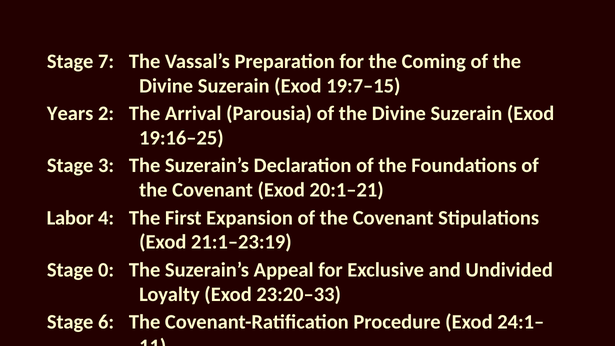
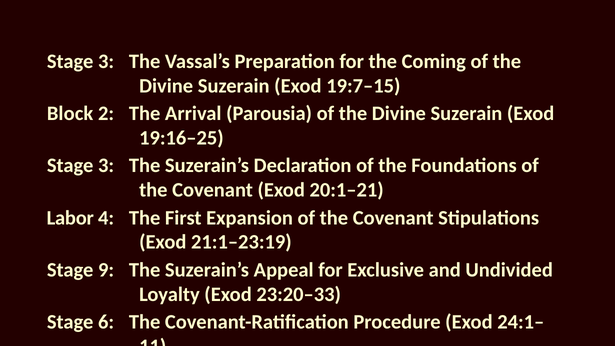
7: 7 -> 3 (106, 61)
Years: Years -> Block (70, 114)
0: 0 -> 9 (106, 270)
